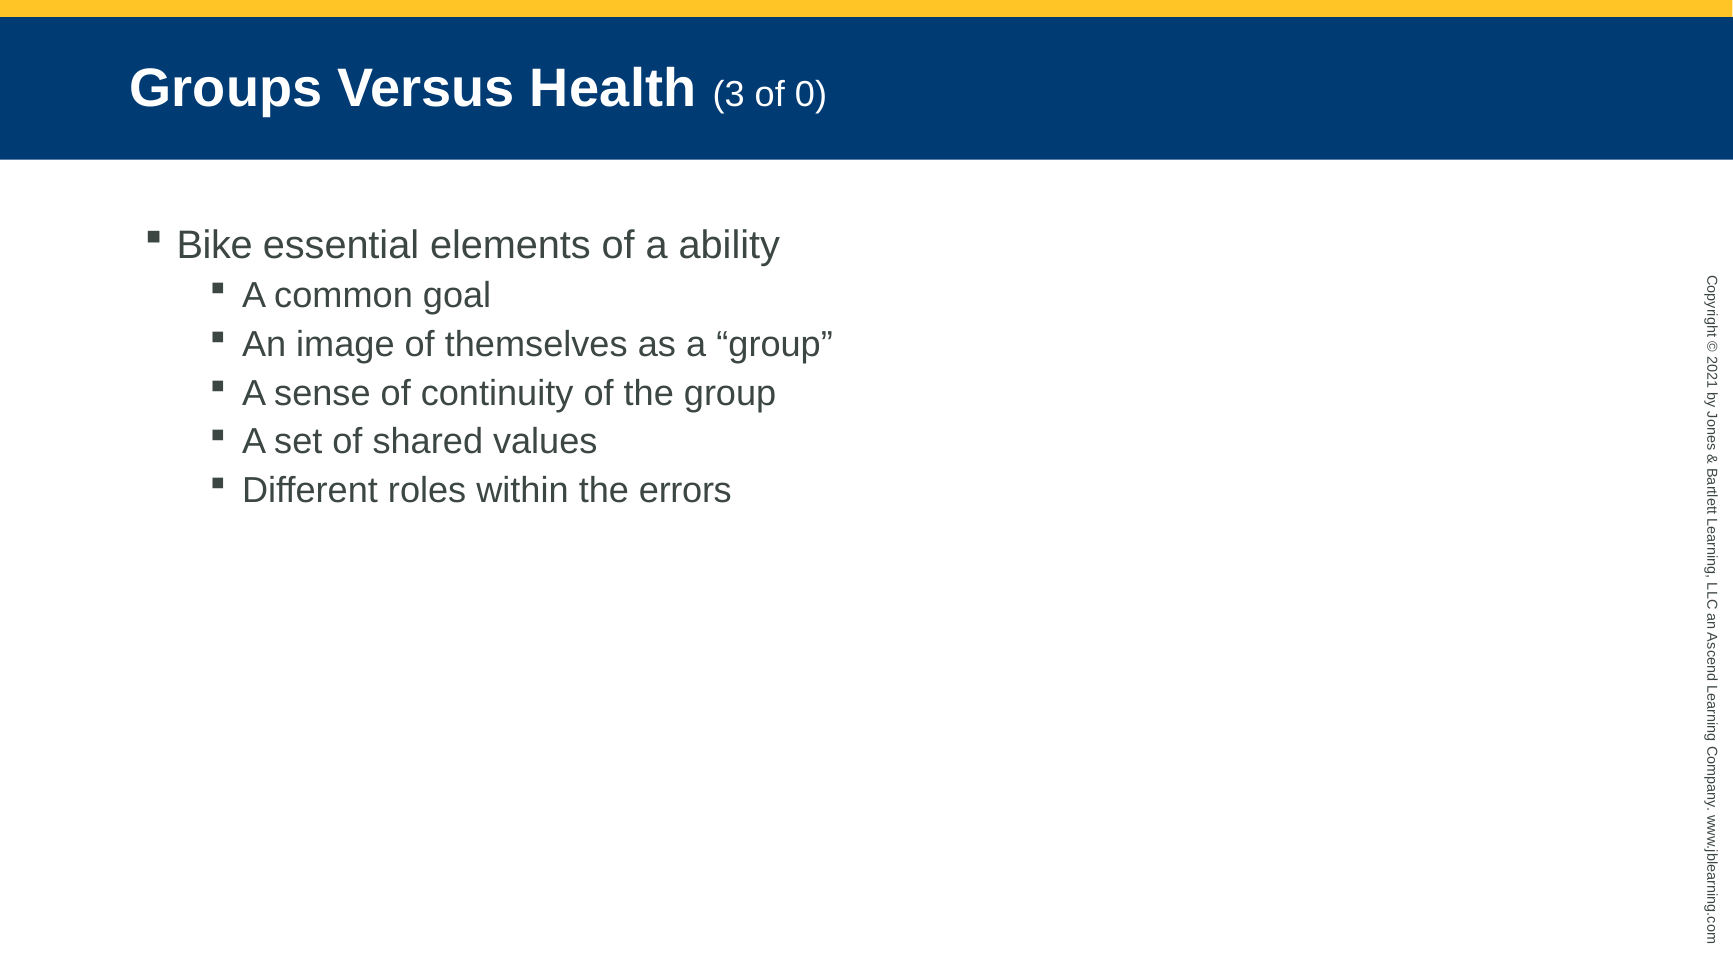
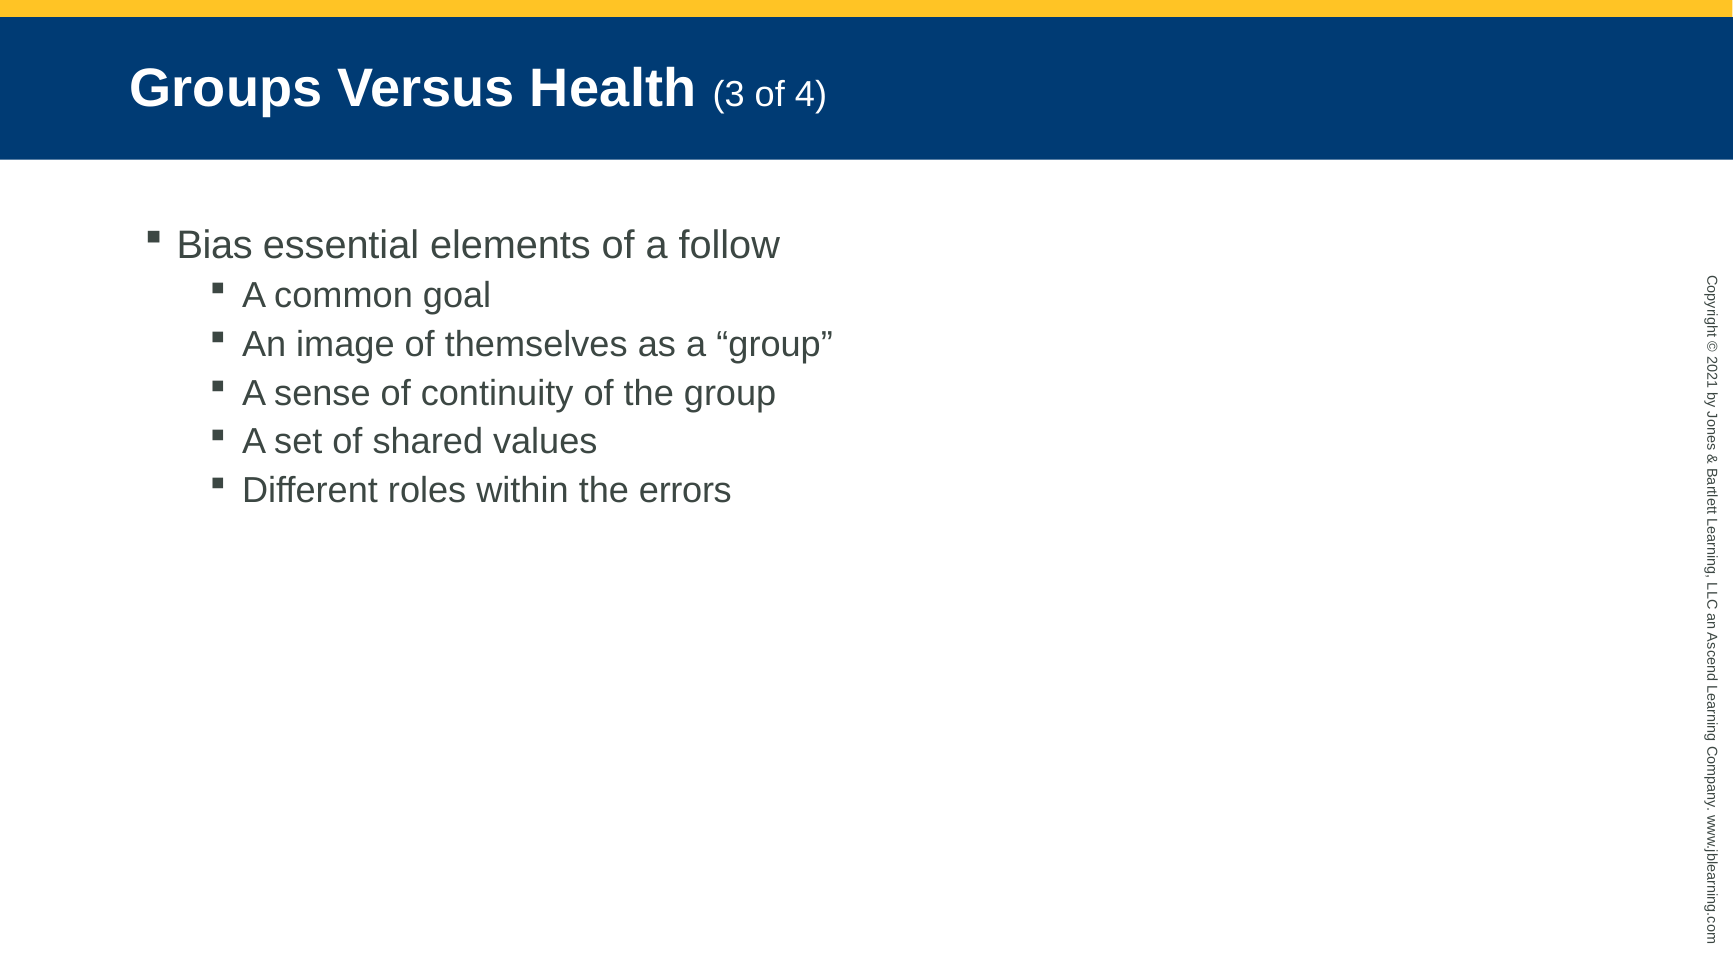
of 0: 0 -> 4 (811, 95)
Bike: Bike -> Bias (215, 245)
ability: ability -> follow (729, 245)
